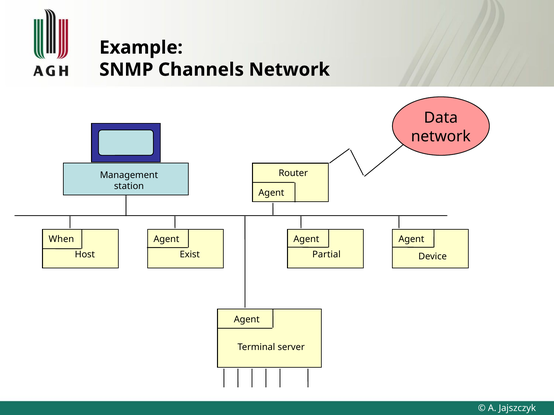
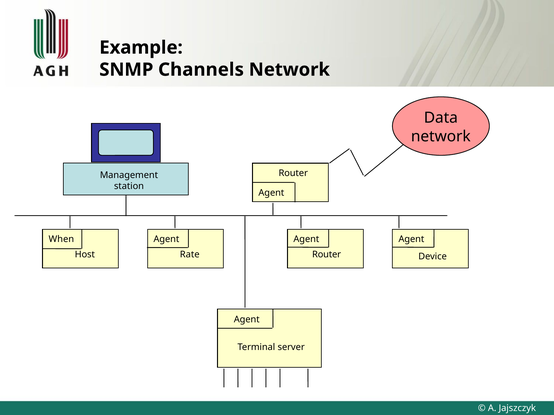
Exist: Exist -> Rate (190, 255)
Partial: Partial -> Router (327, 255)
